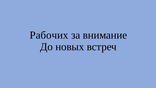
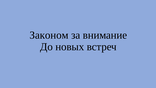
Рабочих: Рабочих -> Законом (49, 35)
